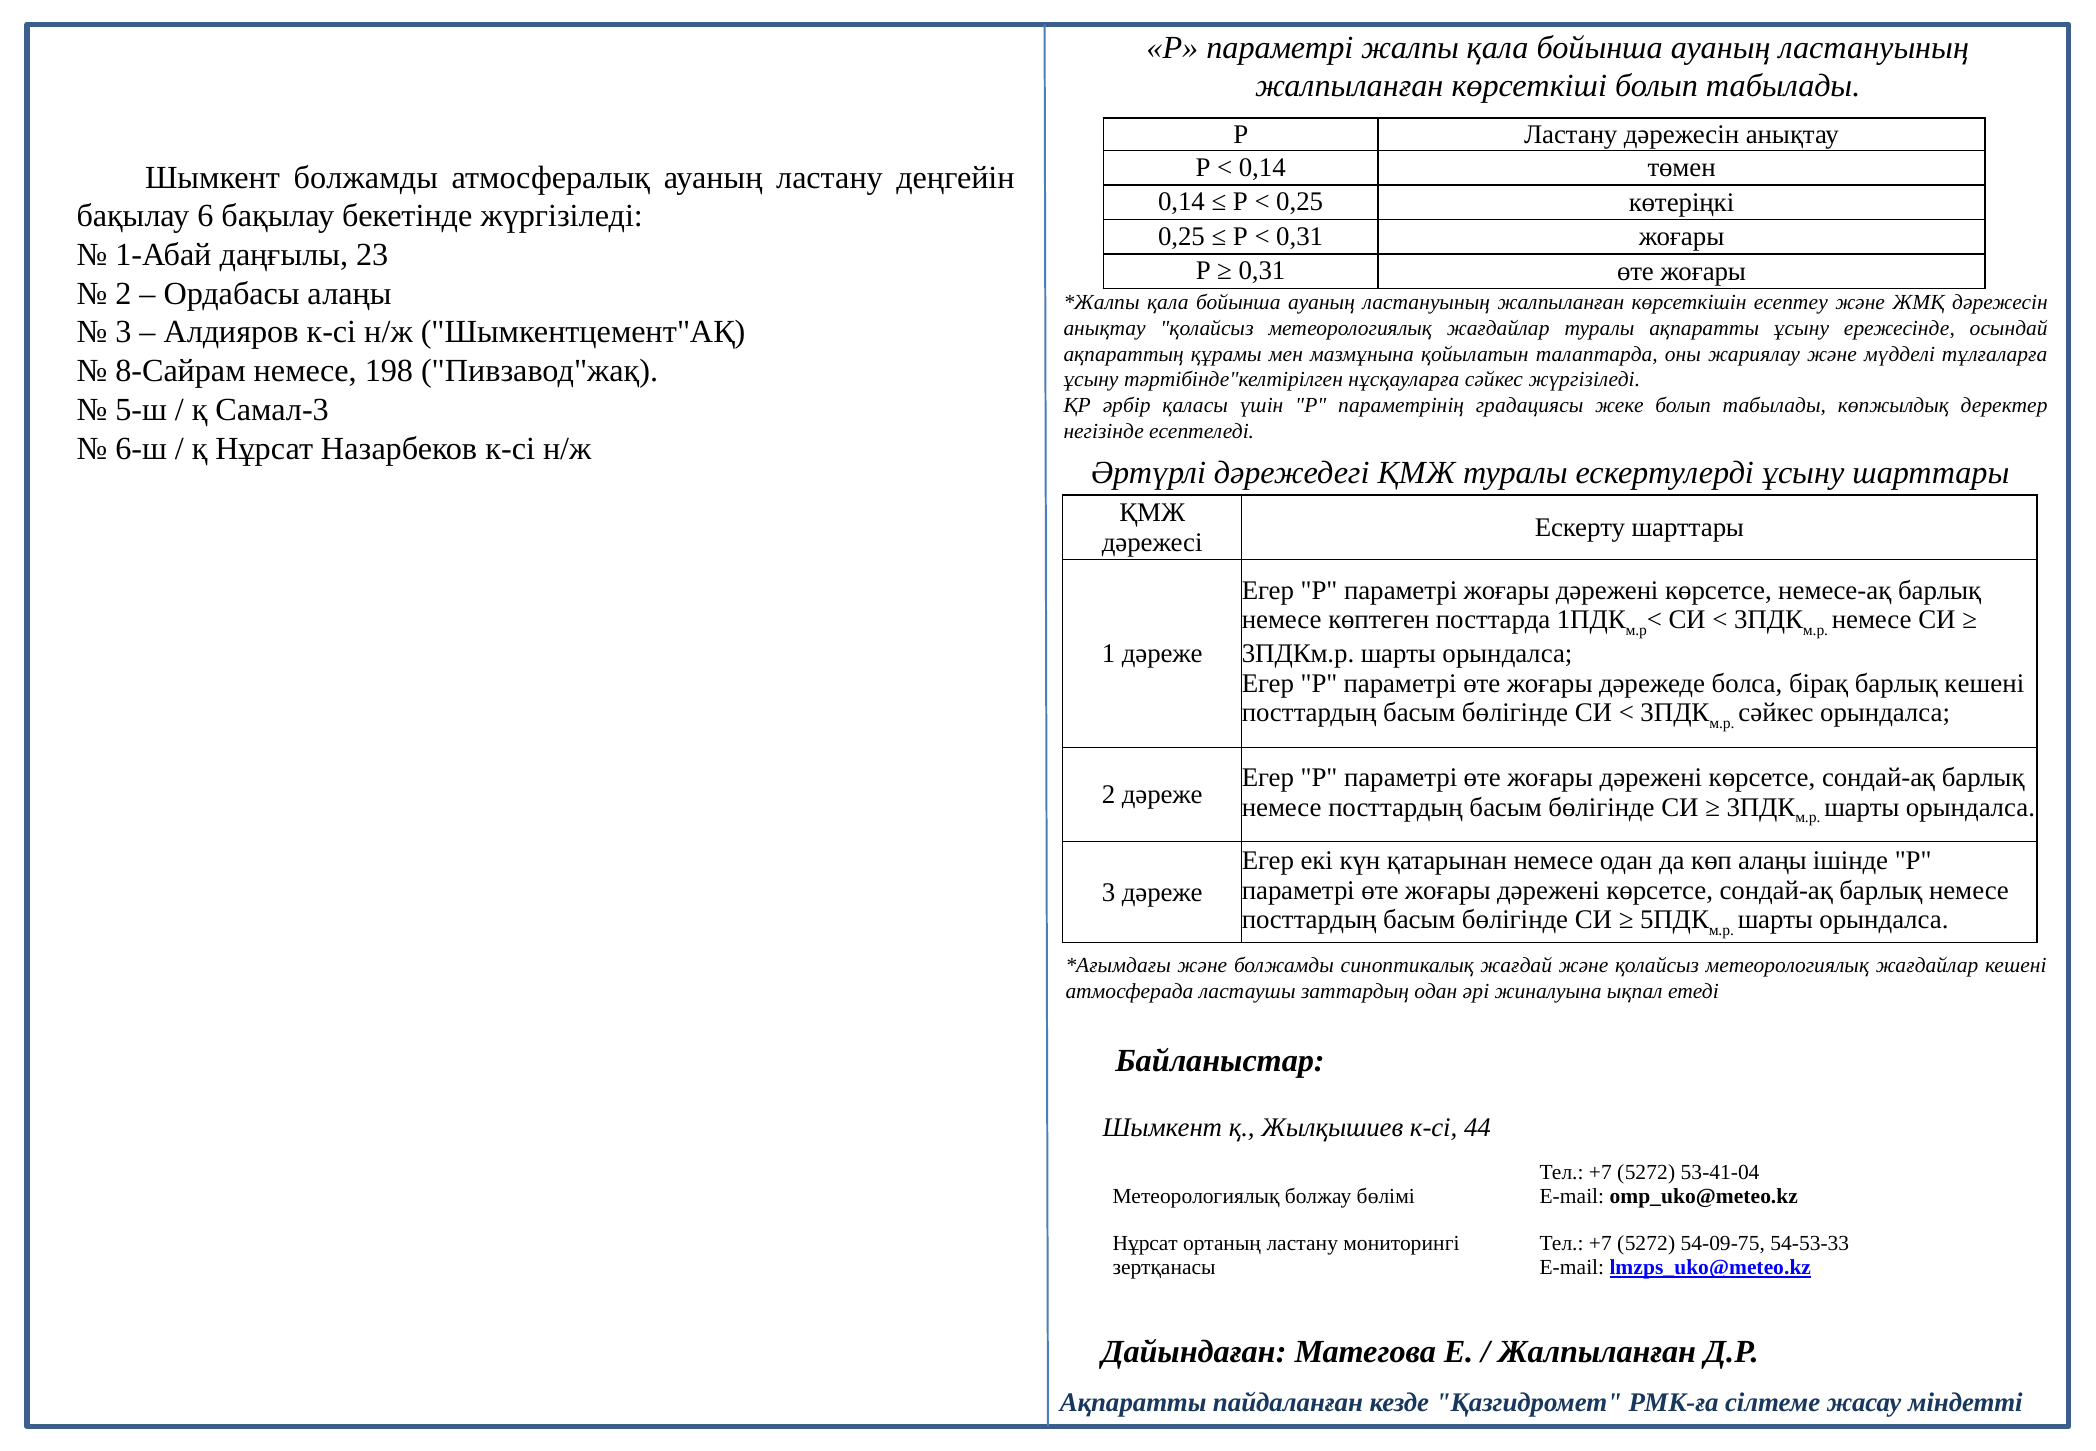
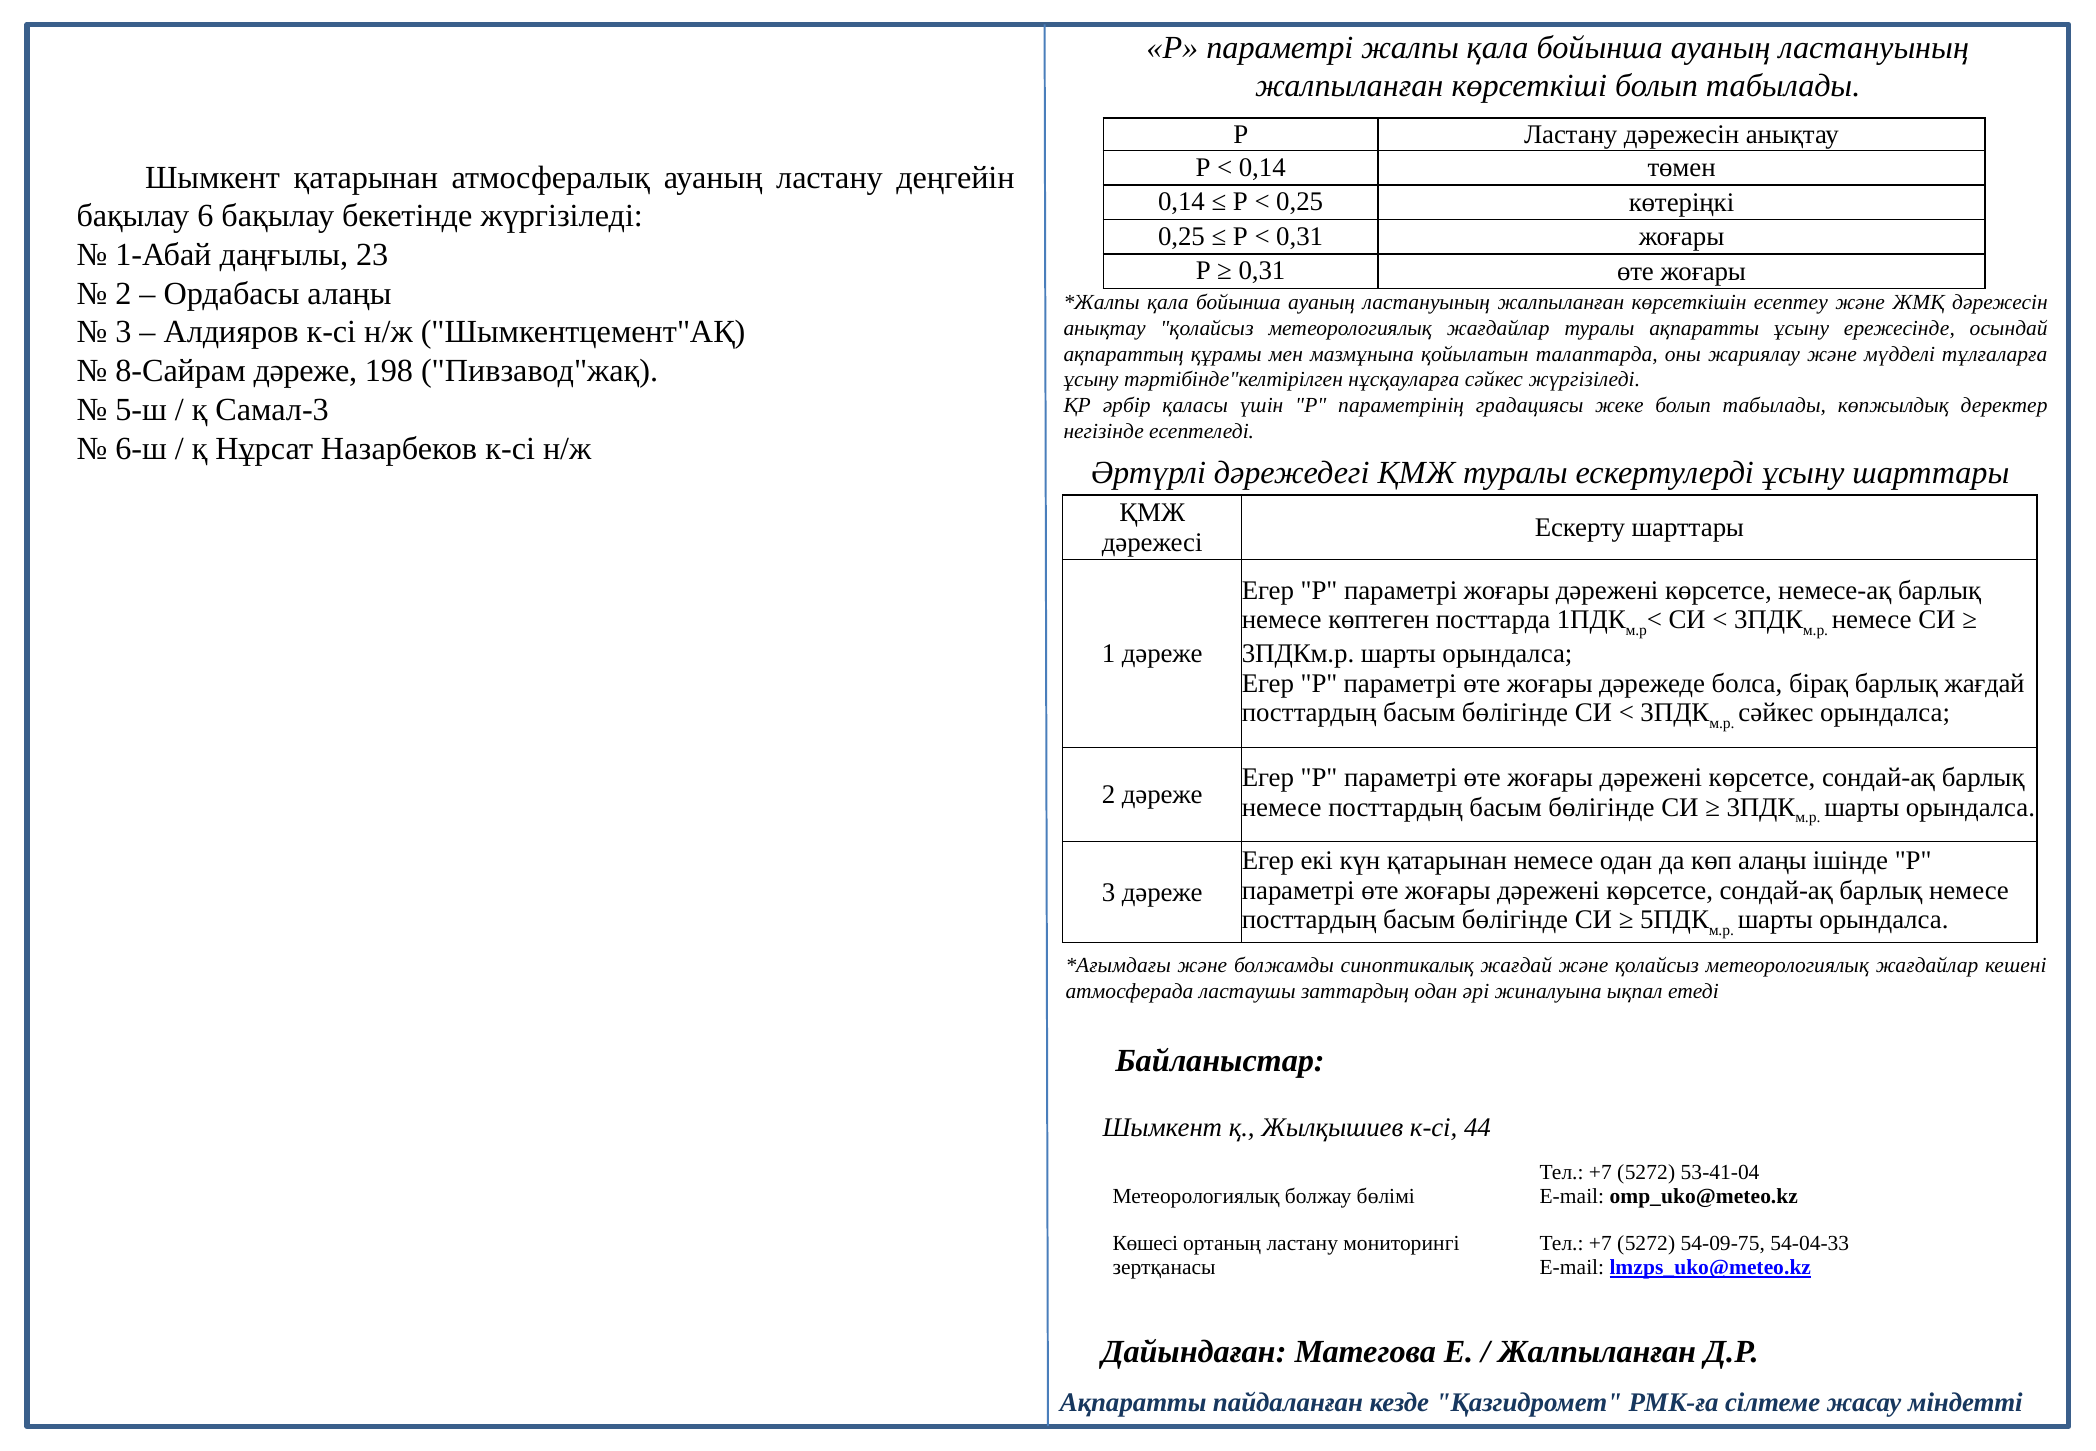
Шымкент болжамды: болжамды -> қатарынан (366, 178)
8-Сайрам немесе: немесе -> дәреже (305, 371)
барлық кешені: кешені -> жағдай (1985, 683)
Нұрсат: Нұрсат -> Көшесі (1145, 1244)
54-53-33: 54-53-33 -> 54-04-33 (1810, 1244)
